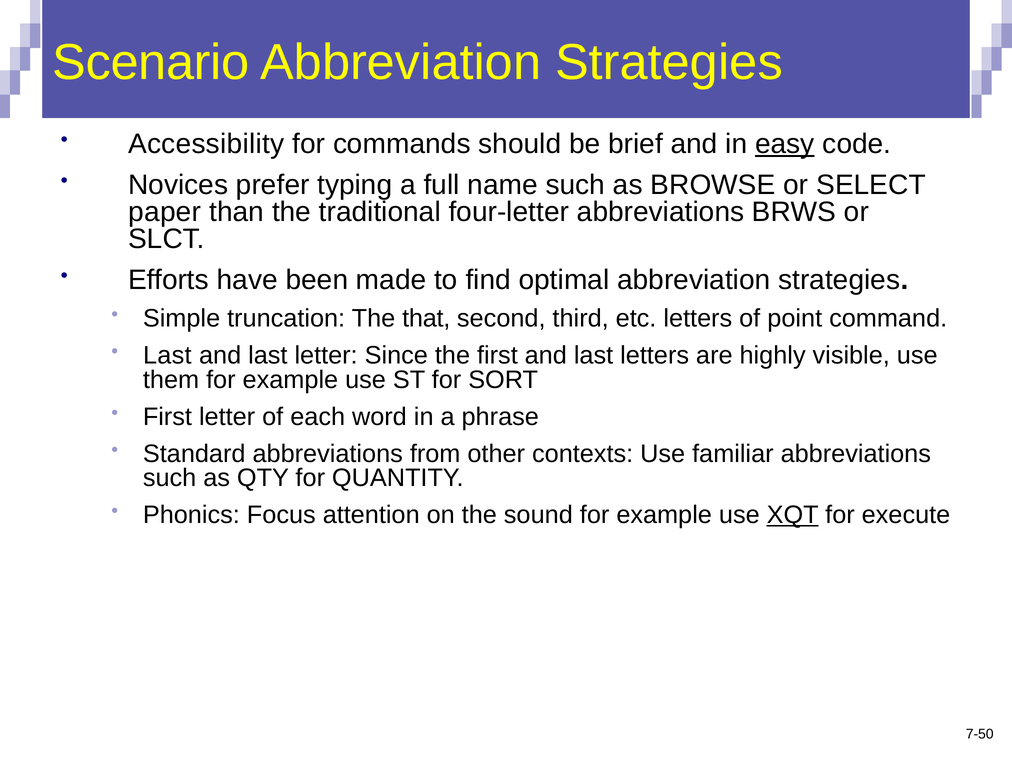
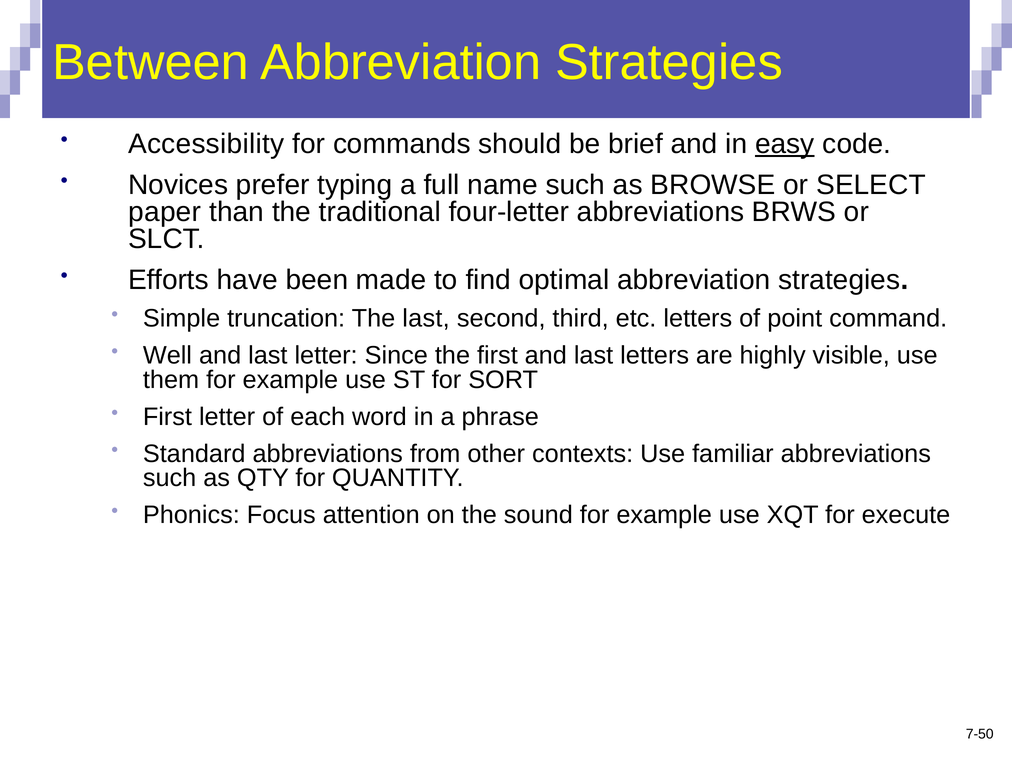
Scenario: Scenario -> Between (151, 63)
The that: that -> last (426, 319)
Last: Last -> Well (167, 355)
XQT underline: present -> none (793, 515)
